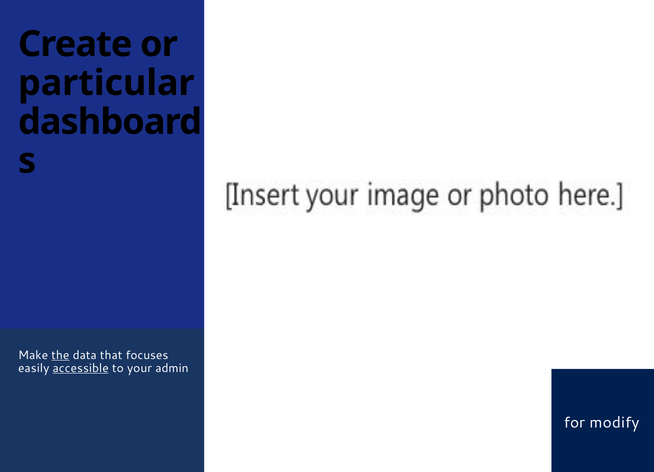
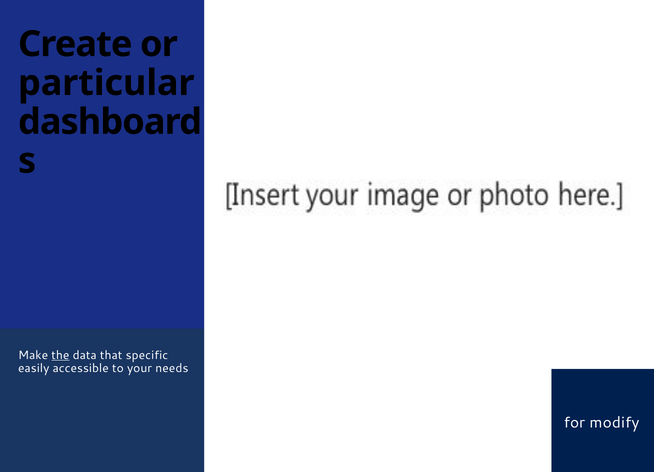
focuses: focuses -> specific (147, 355)
accessible underline: present -> none (81, 368)
admin: admin -> needs (172, 368)
